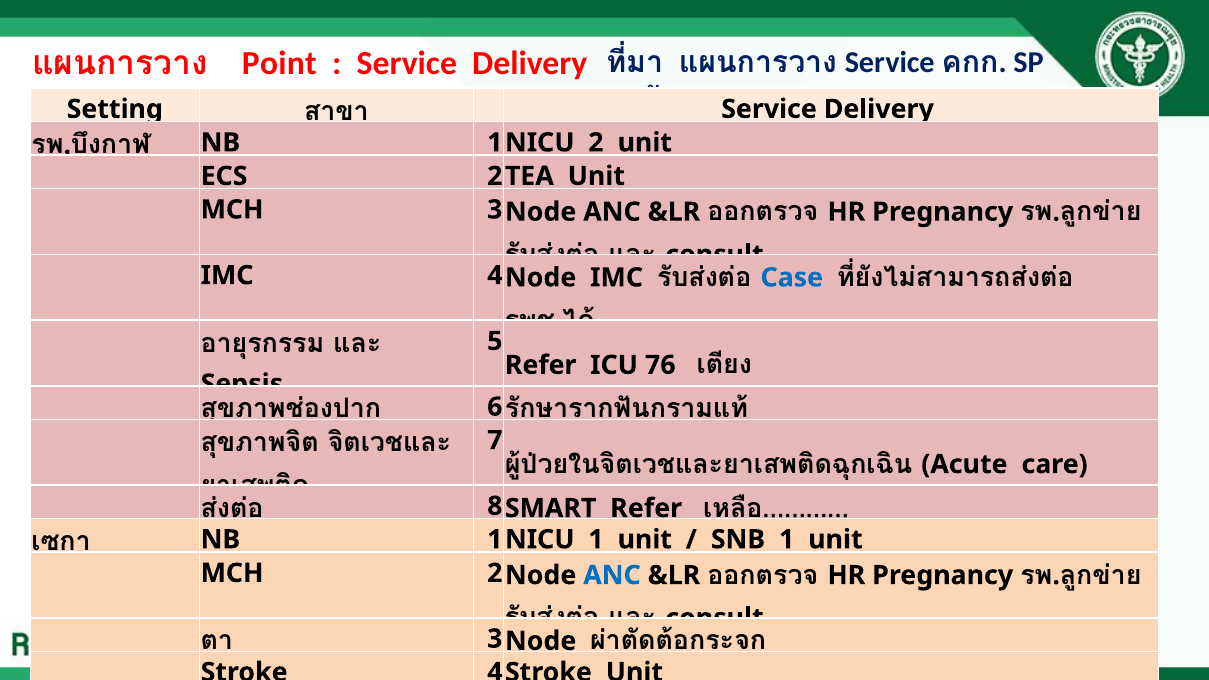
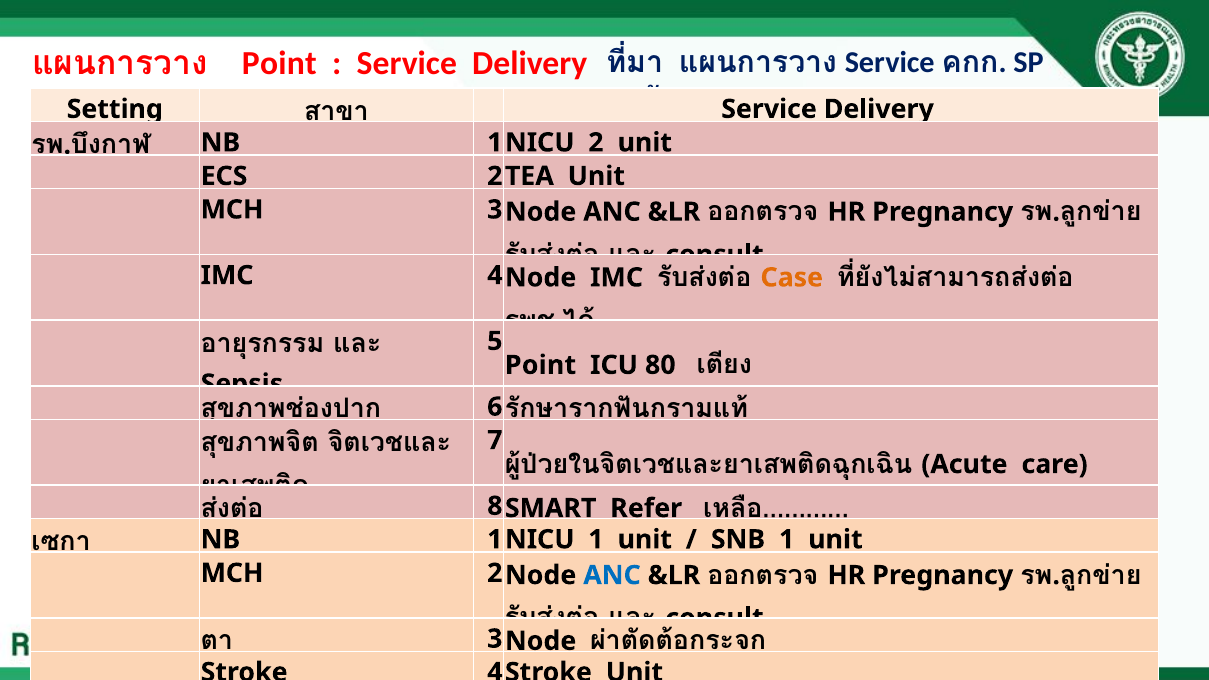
Case colour: blue -> orange (792, 278)
Refer: Refer -> Point (541, 365)
76: 76 -> 80 (660, 365)
